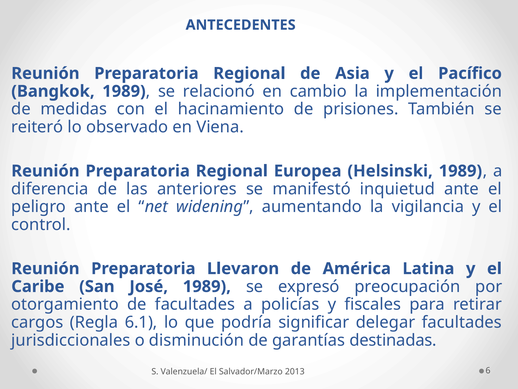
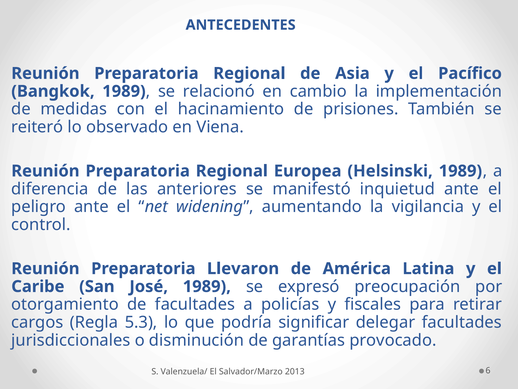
6.1: 6.1 -> 5.3 (141, 322)
destinadas: destinadas -> provocado (393, 340)
